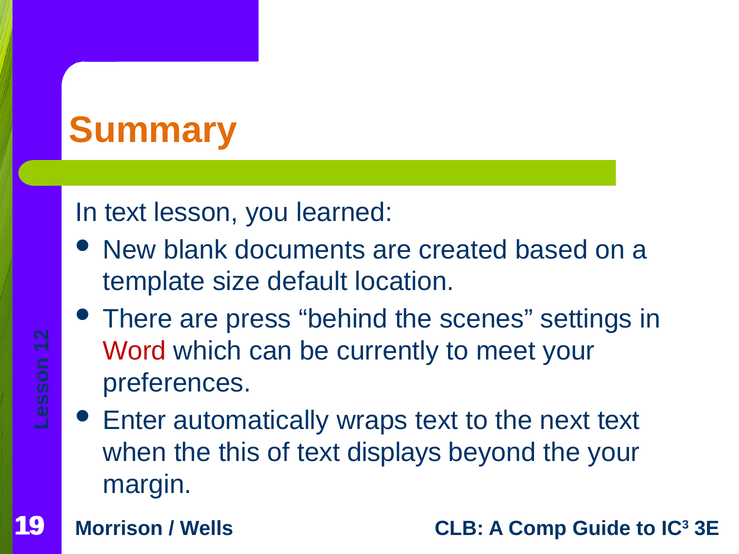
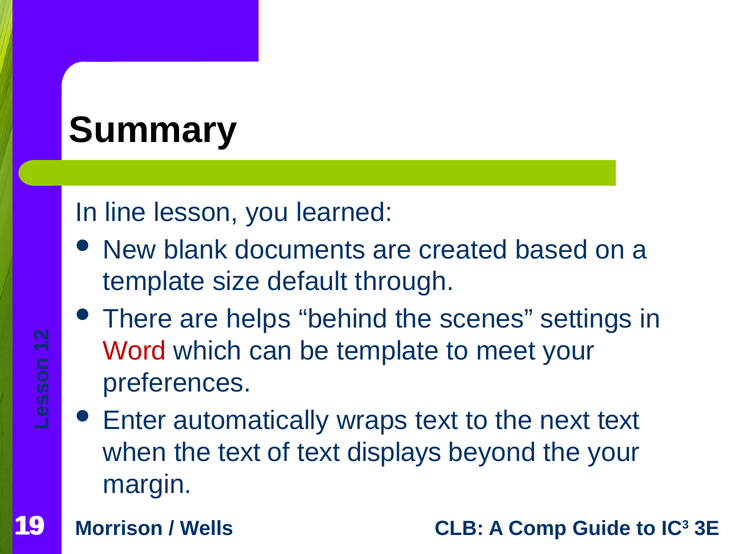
Summary colour: orange -> black (153, 130)
In text: text -> line (126, 212)
location: location -> through (405, 282)
press: press -> helps (258, 319)
be currently: currently -> template (388, 351)
the this: this -> text (239, 452)
